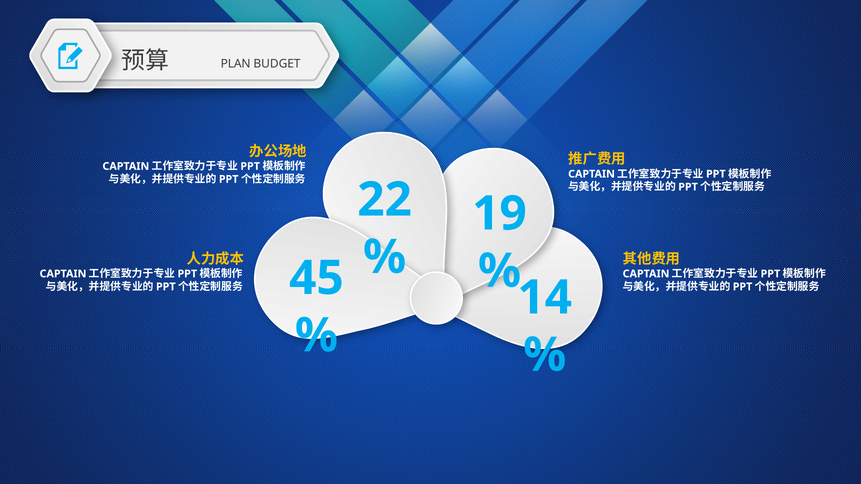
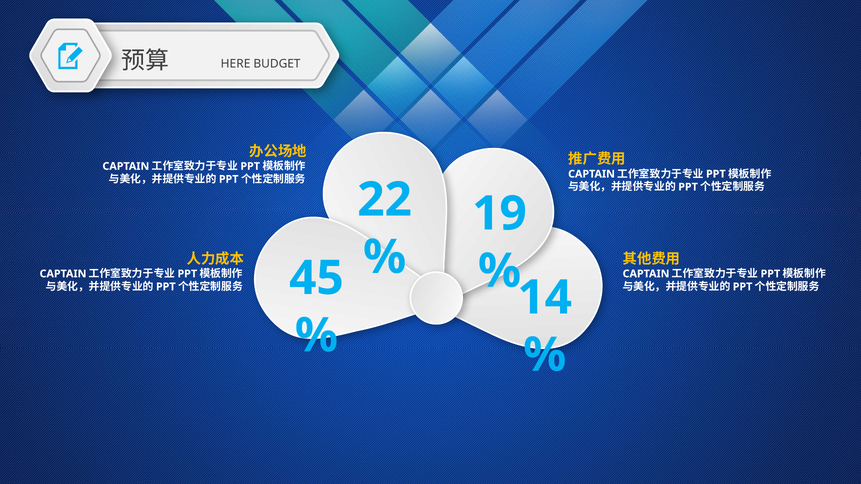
PLAN: PLAN -> HERE (236, 64)
